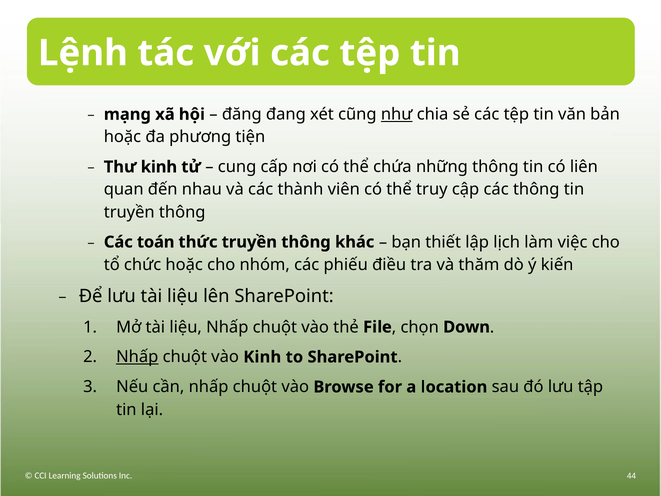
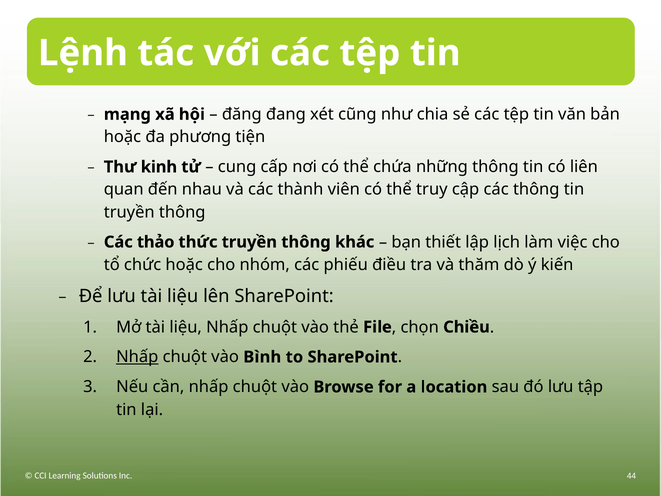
như underline: present -> none (397, 114)
toán: toán -> thảo (156, 242)
Down: Down -> Chiều (466, 327)
vào Kinh: Kinh -> Bình (262, 357)
